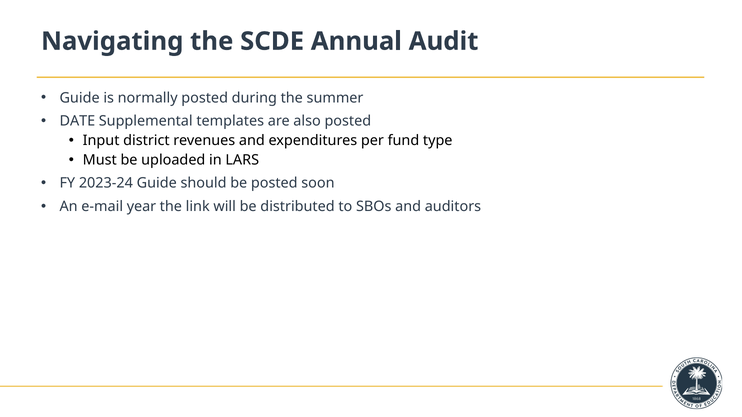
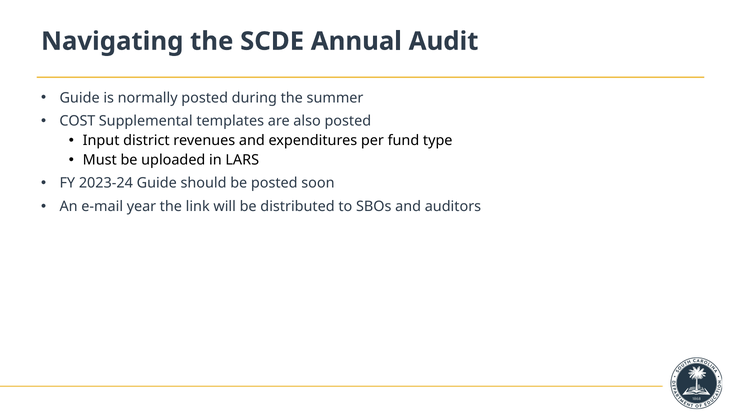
DATE: DATE -> COST (77, 121)
